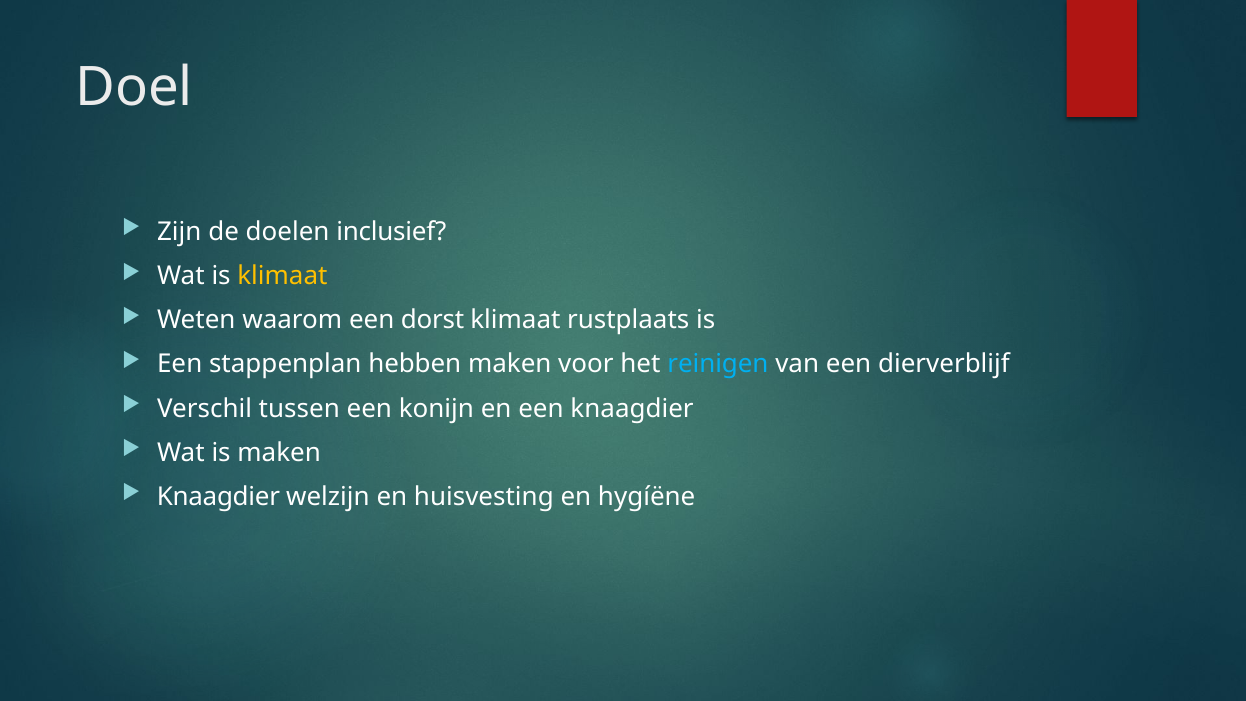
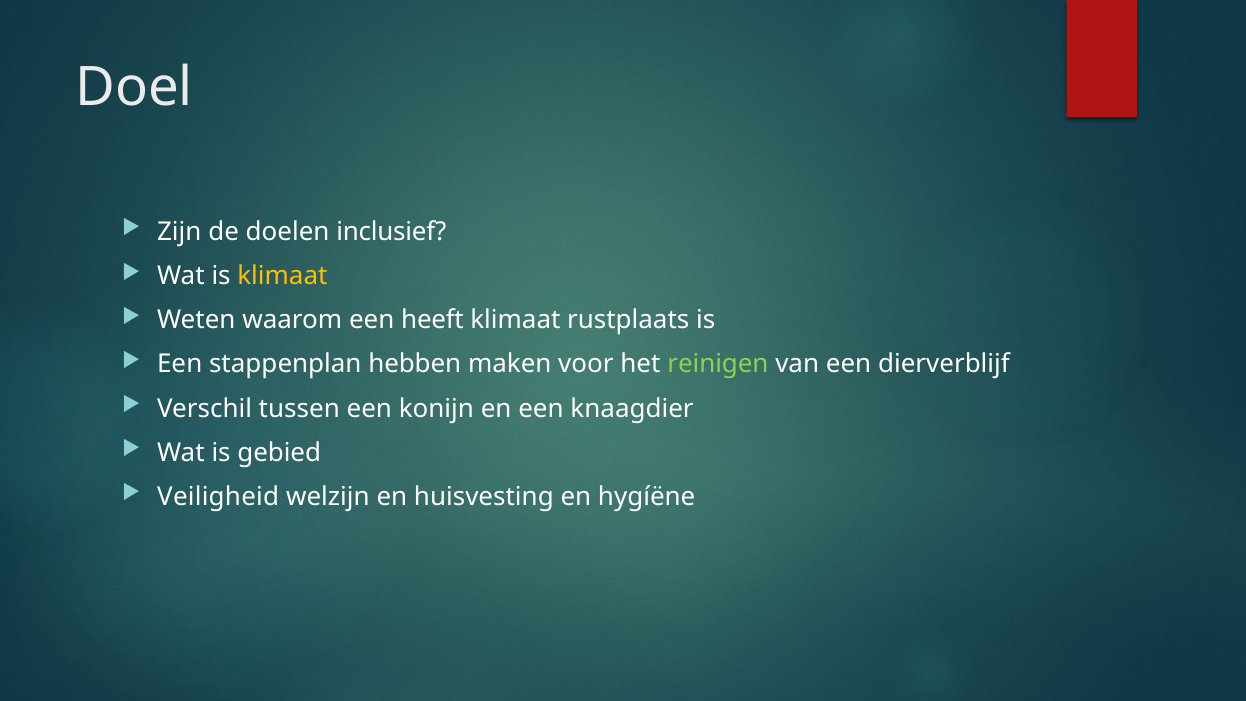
dorst: dorst -> heeft (433, 320)
reinigen colour: light blue -> light green (718, 364)
is maken: maken -> gebied (279, 453)
Knaagdier: Knaagdier -> Veiligheid (218, 497)
